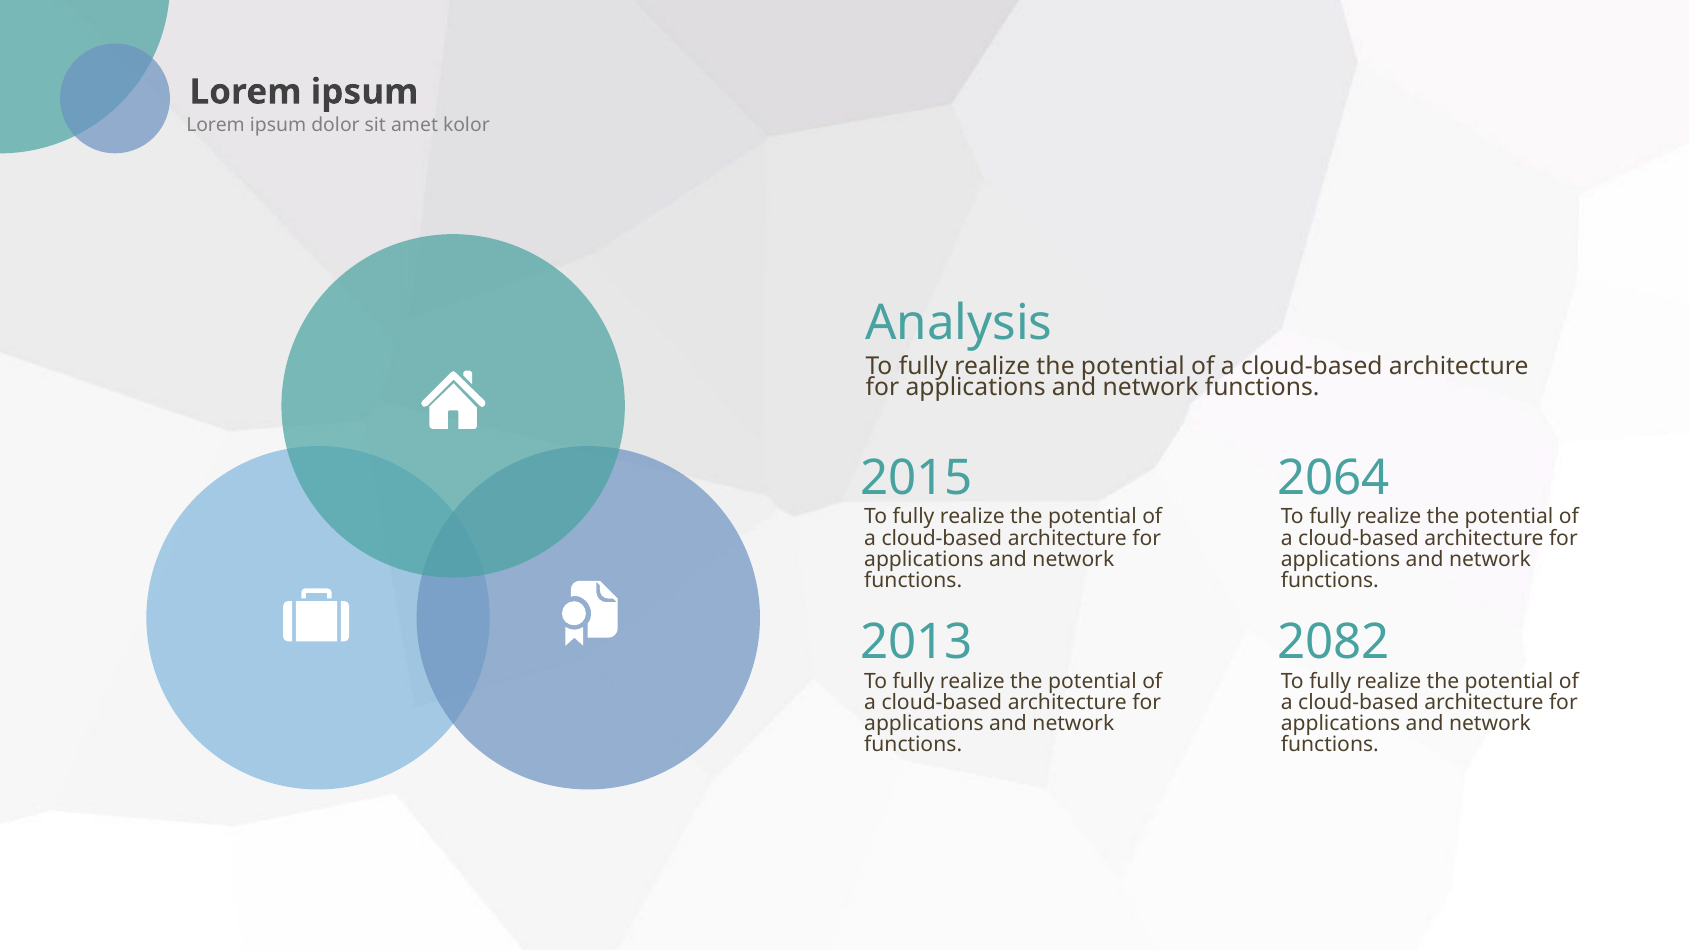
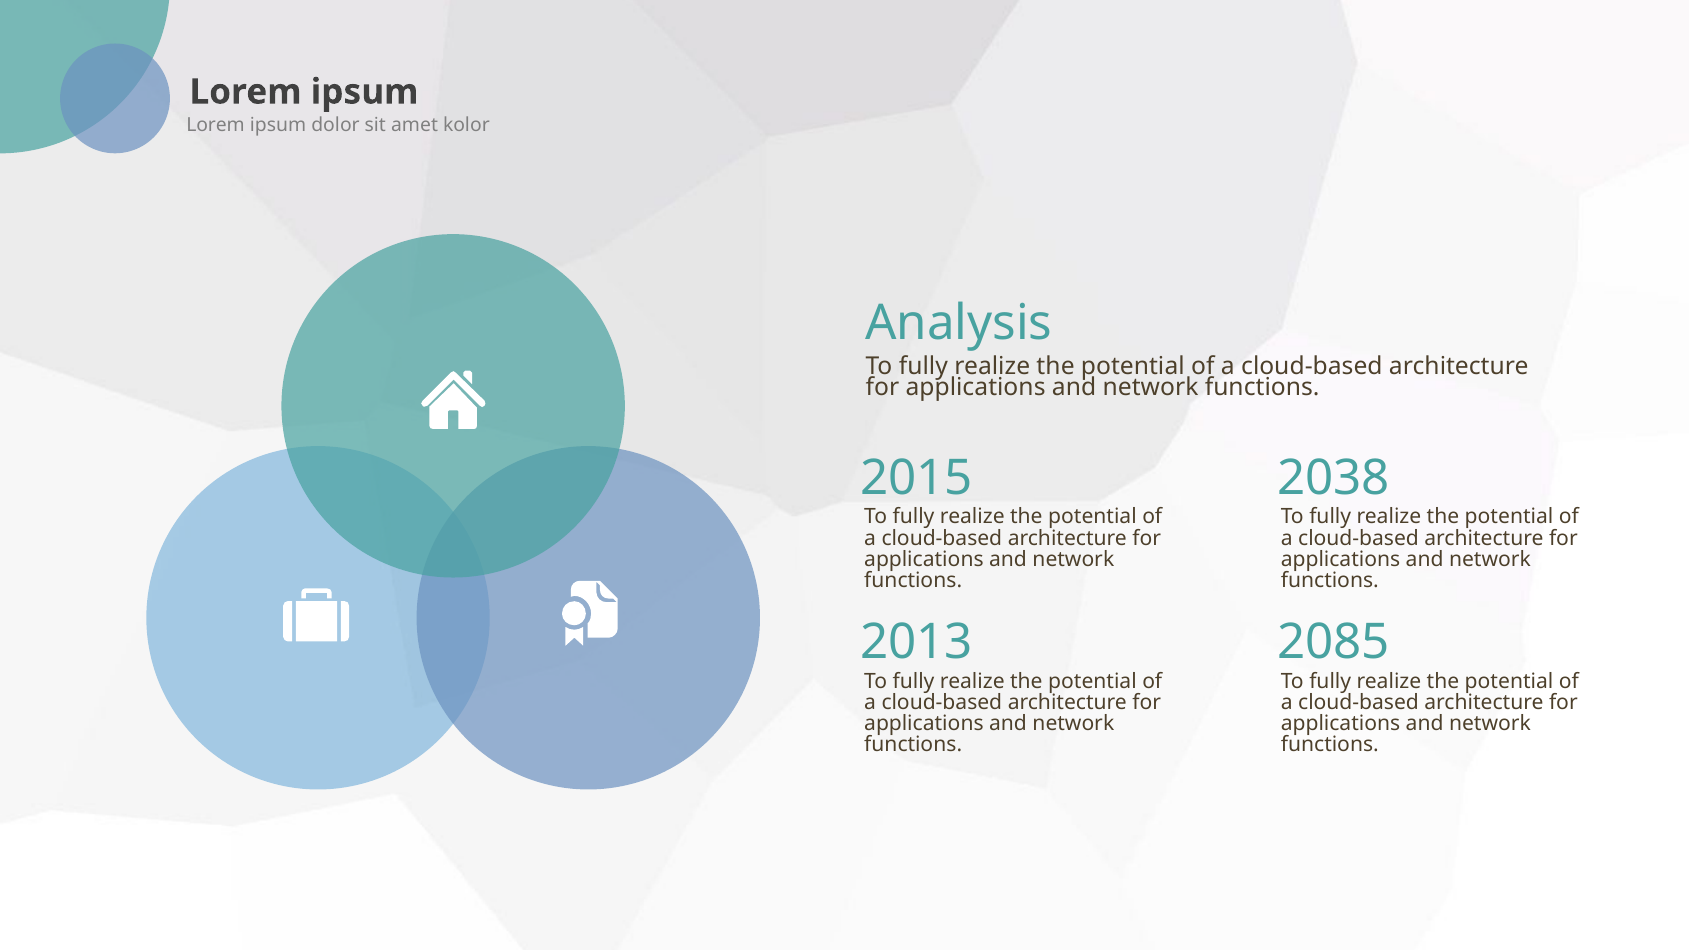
2064: 2064 -> 2038 (1334, 478)
2082: 2082 -> 2085 (1334, 643)
